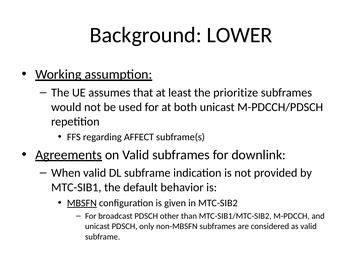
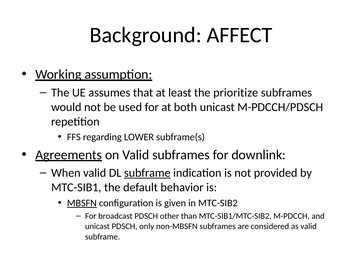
LOWER: LOWER -> AFFECT (240, 35)
AFFECT: AFFECT -> LOWER (139, 137)
subframe underline: none -> present (147, 173)
